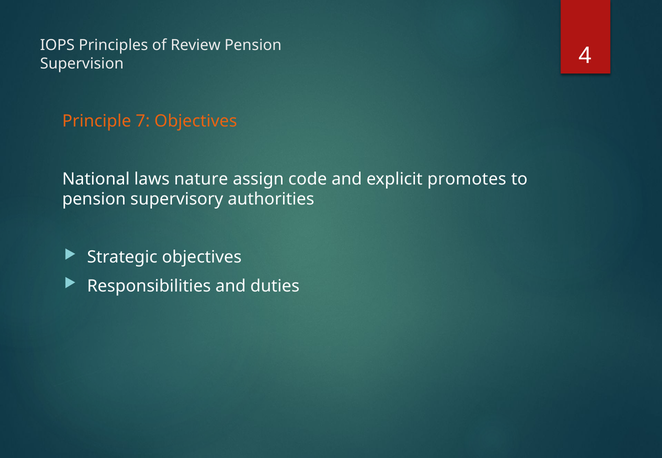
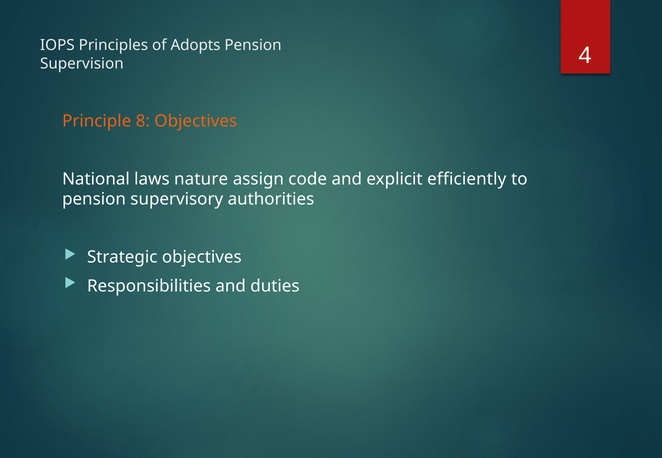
Review: Review -> Adopts (196, 45)
7: 7 -> 8 (143, 121)
promotes: promotes -> efficiently (467, 179)
